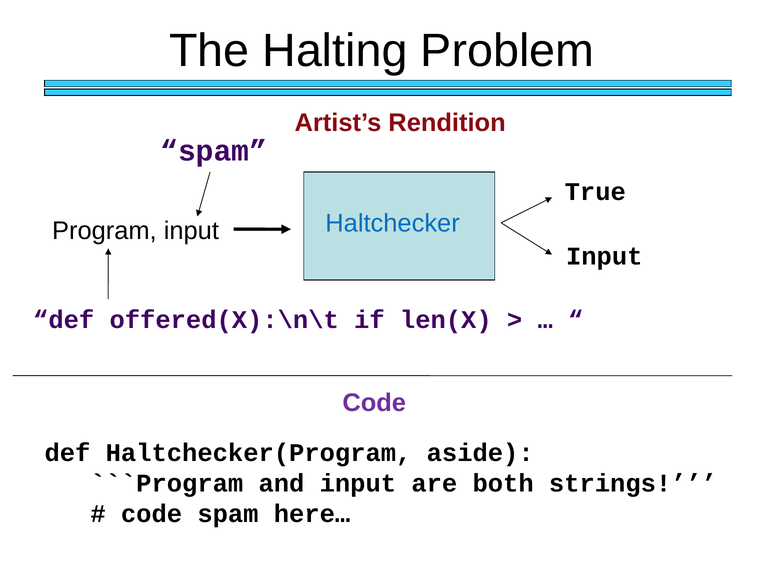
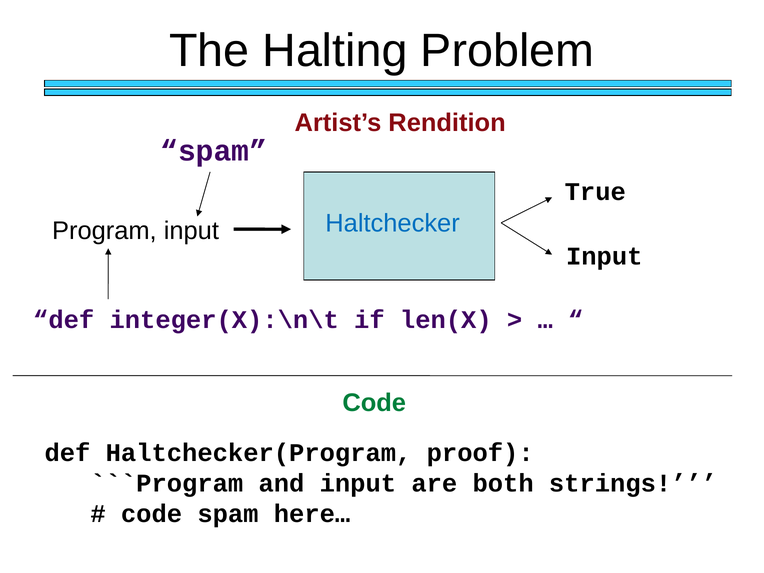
offered(X):\n\t: offered(X):\n\t -> integer(X):\n\t (224, 320)
Code colour: purple -> green (374, 403)
aside: aside -> proof (480, 453)
